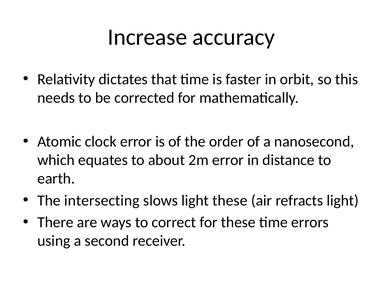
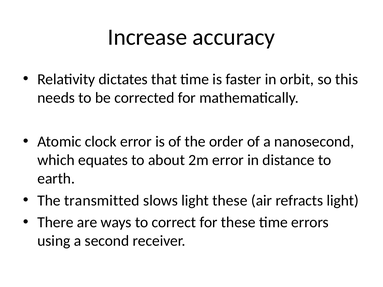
intersecting: intersecting -> transmitted (102, 201)
